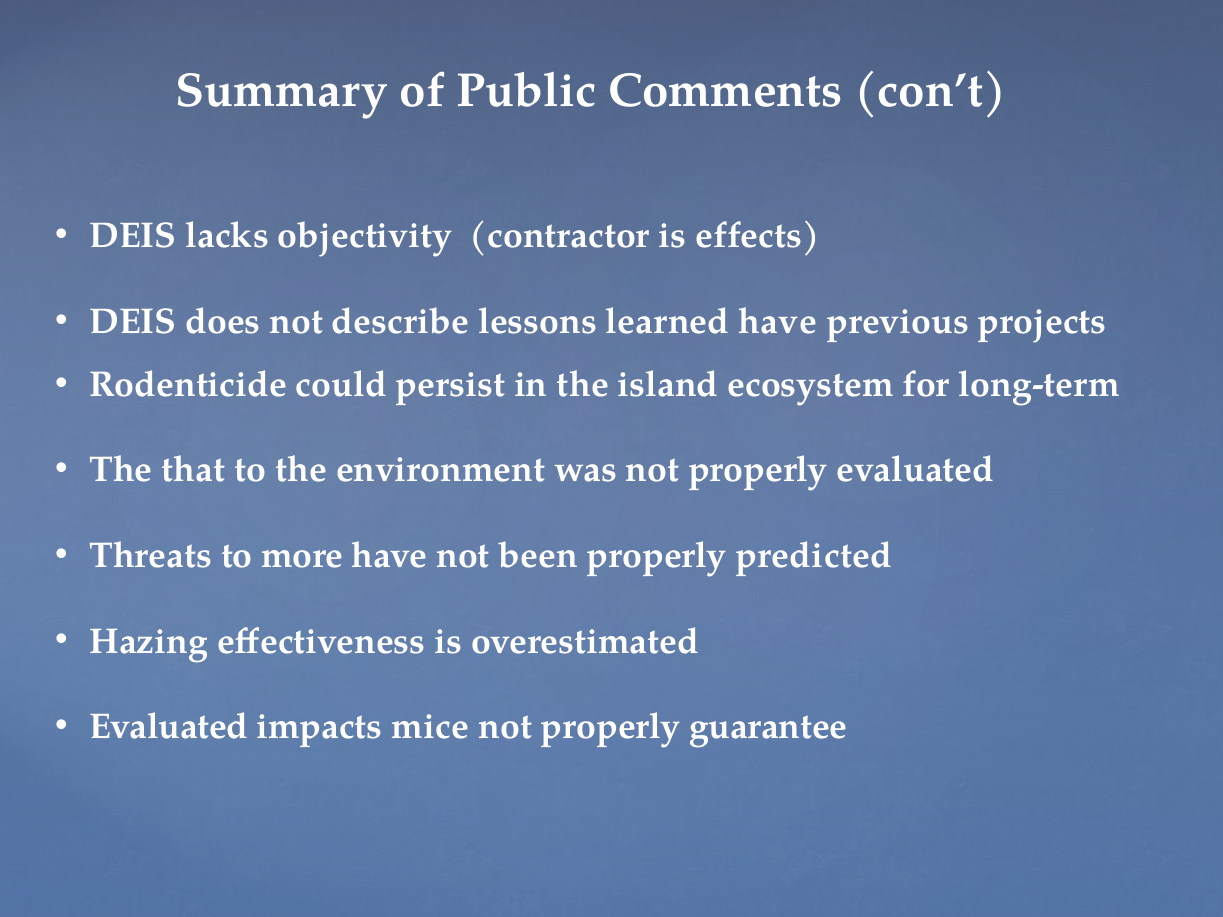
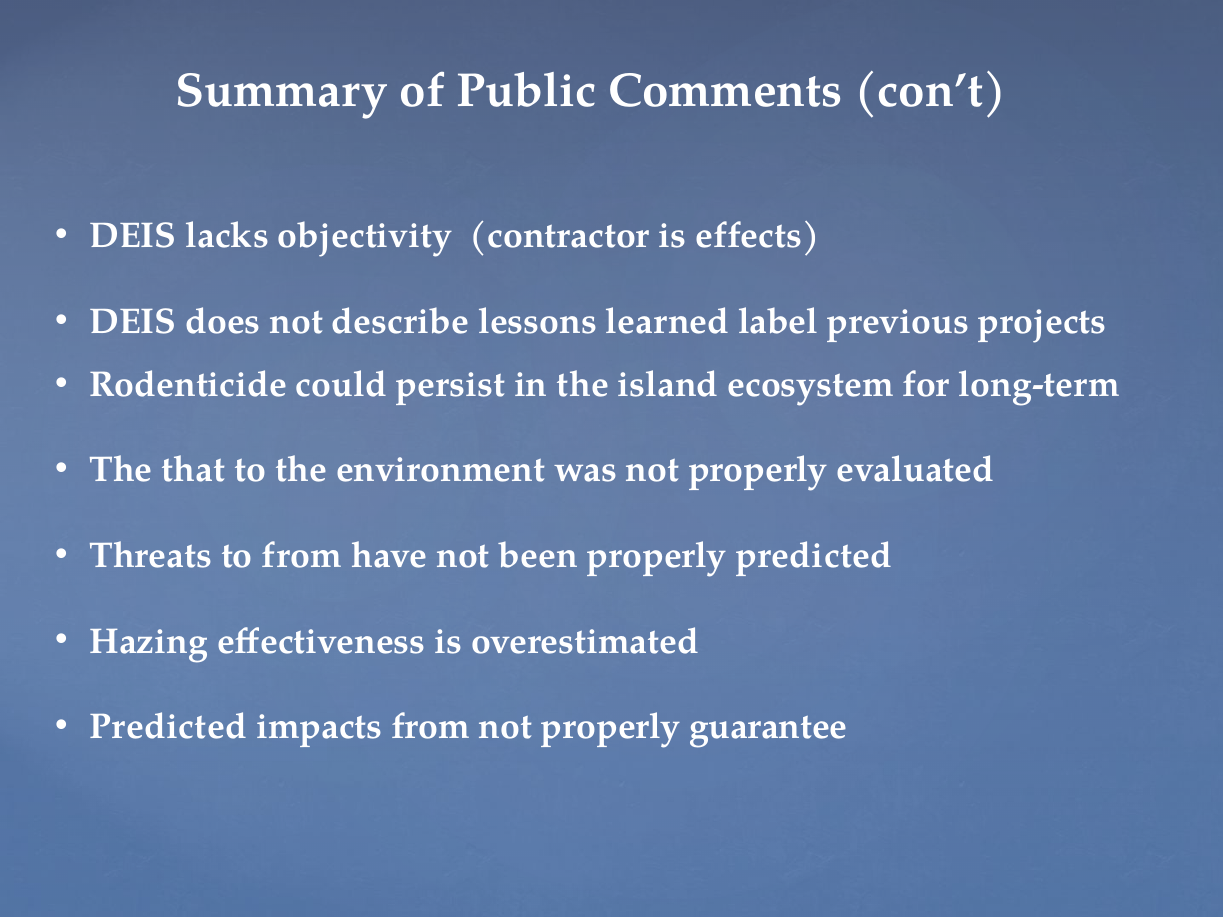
learned have: have -> label (778, 321)
to more: more -> from (302, 556)
Evaluated: Evaluated -> Predicted (168, 727)
impacts mice: mice -> from (431, 727)
